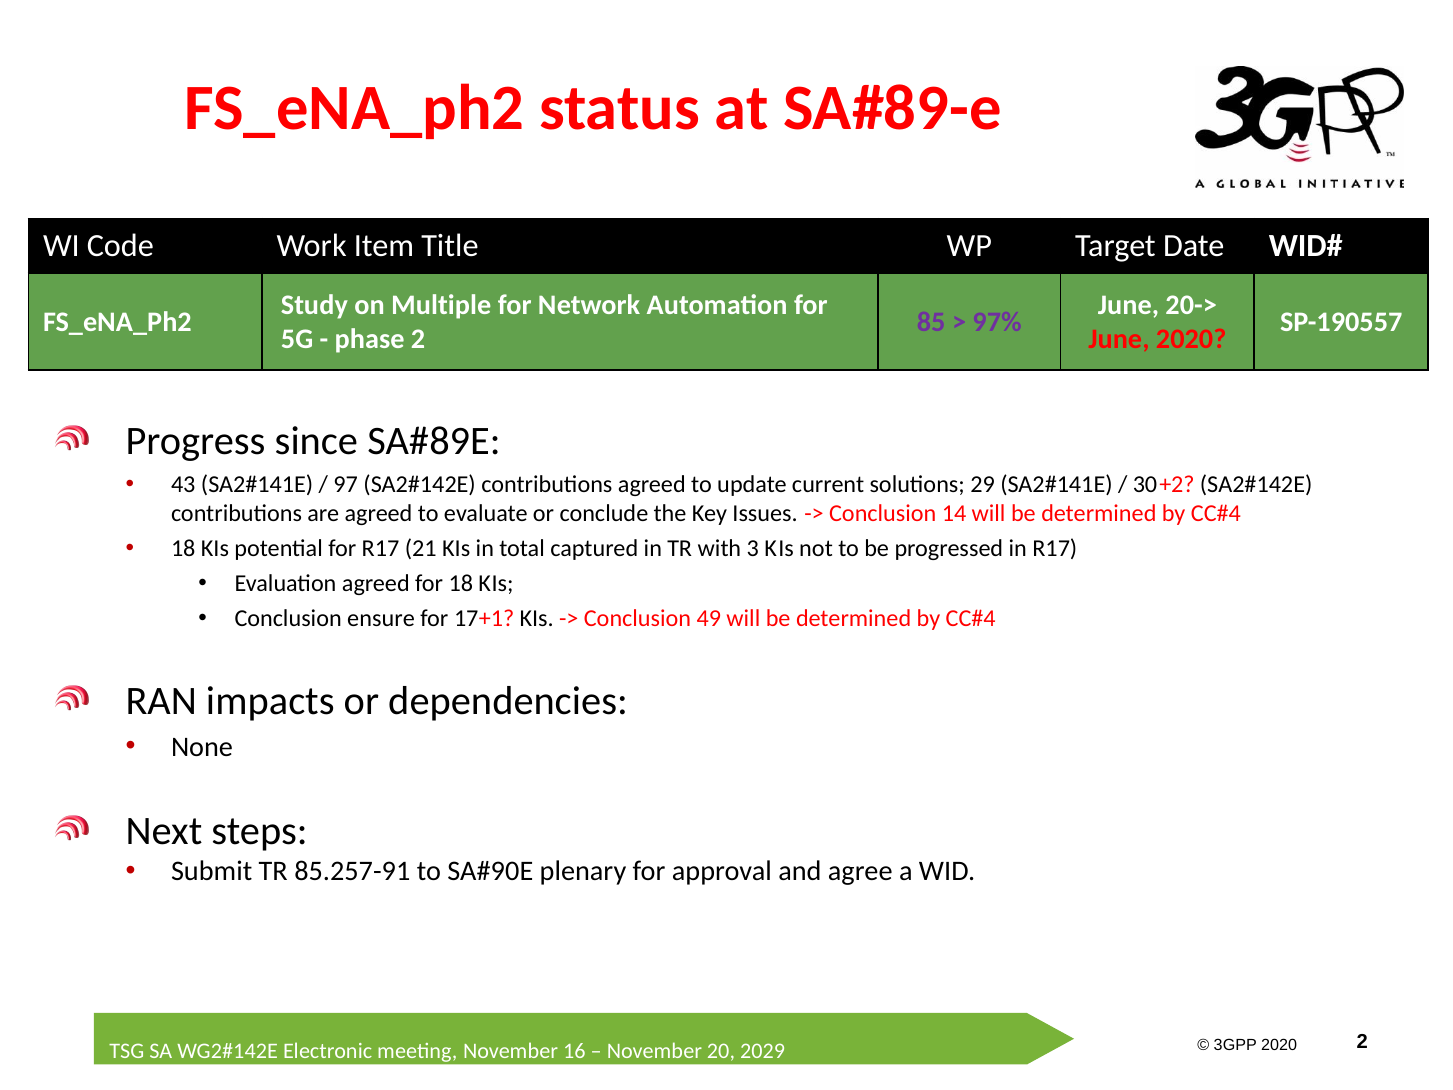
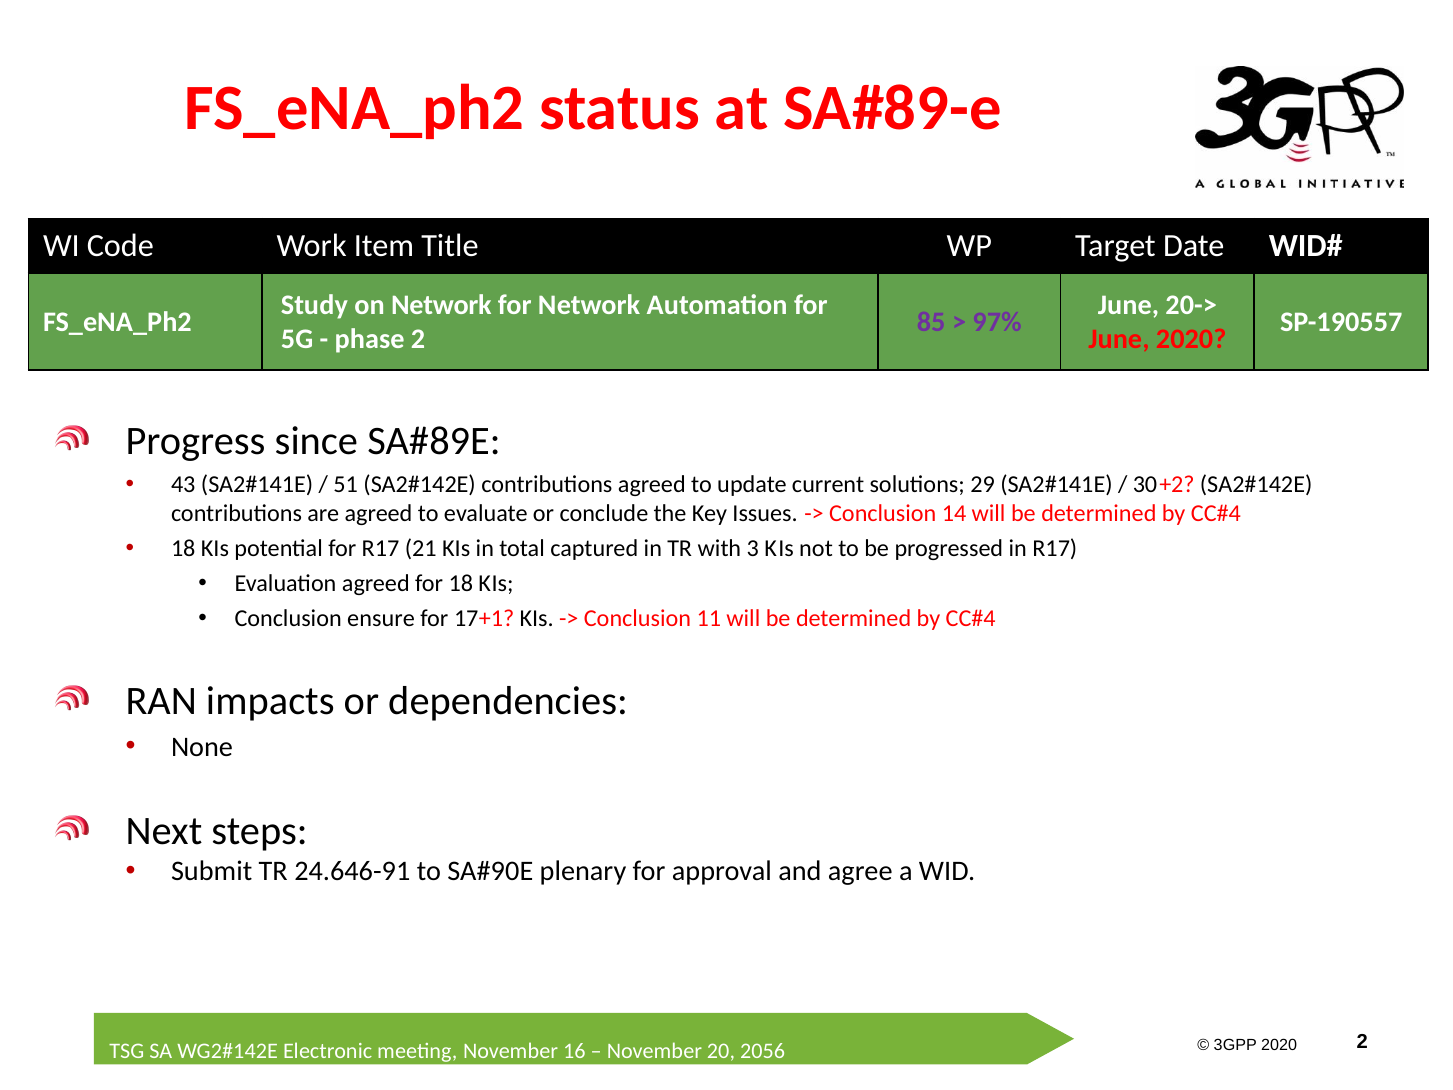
on Multiple: Multiple -> Network (441, 305)
97: 97 -> 51 (346, 484)
49: 49 -> 11 (709, 619)
85.257-91: 85.257-91 -> 24.646-91 (352, 871)
2029: 2029 -> 2056 (763, 1051)
